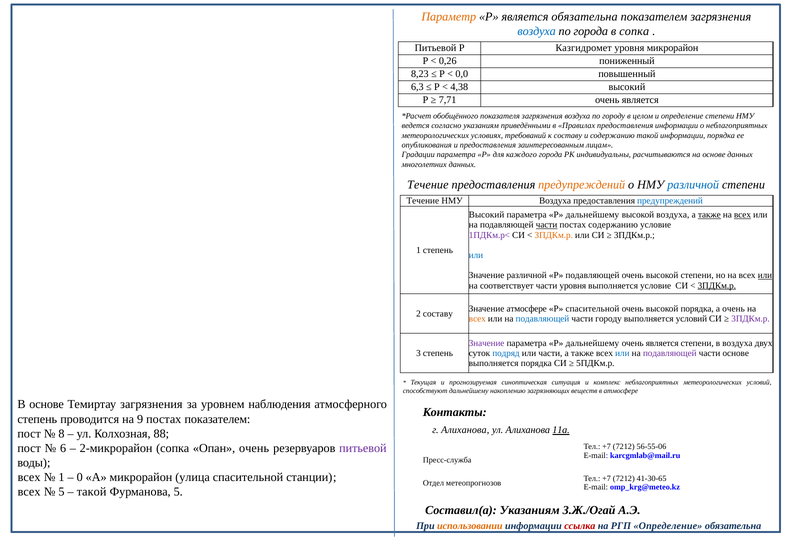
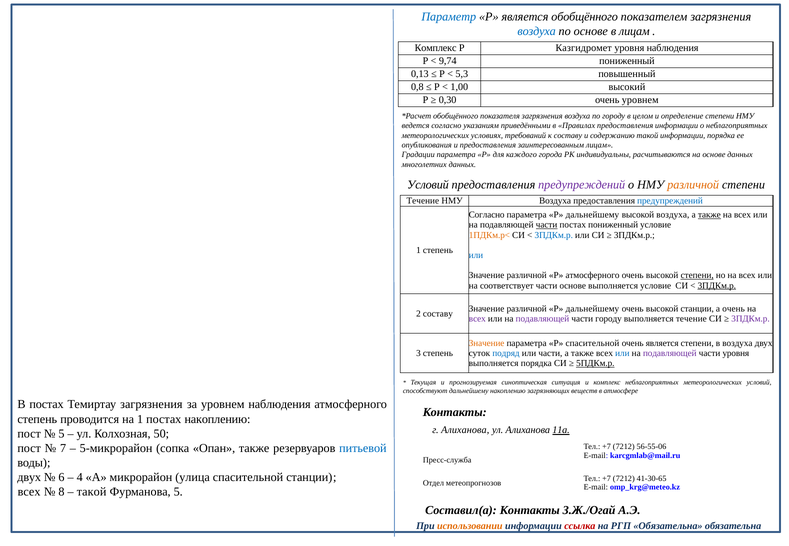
Параметр colour: orange -> blue (449, 17)
является обязательна: обязательна -> обобщённого (585, 17)
по города: города -> основе (591, 31)
в сопка: сопка -> лицам (634, 31)
Питьевой: Питьевой -> Комплекс (436, 48)
уровня микрорайон: микрорайон -> наблюдения (673, 48)
0,26: 0,26 -> 9,74 (448, 61)
8,23: 8,23 -> 0,13 (420, 74)
0,0: 0,0 -> 5,3 (462, 74)
6,3: 6,3 -> 0,8 (417, 87)
4,38: 4,38 -> 1,00 (459, 87)
7,71: 7,71 -> 0,30 (448, 100)
является: является -> уровнем (640, 100)
Течение: Течение -> Условий (428, 185)
предупреждений colour: orange -> purple (582, 185)
различной colour: blue -> orange (693, 185)
Высокий: Высокий -> Согласно (487, 215)
всех underline: present -> none (743, 215)
постах содержанию: содержанию -> пониженный (613, 225)
1ПДКм.р< colour: purple -> orange (489, 235)
3ПДКм.р colour: orange -> blue (554, 235)
Р подавляющей: подавляющей -> атмосферного (593, 276)
степени underline: none -> present (697, 276)
или underline: present -> none (765, 276)
части уровня: уровня -> основе (573, 286)
атмосфере: атмосфере -> различной (527, 309)
спасительной: спасительной -> дальнейшему (592, 309)
высокой порядка: порядка -> станции (697, 309)
всех colour: orange -> purple (477, 319)
подавляющей colour: blue -> purple (542, 319)
выполняется условий: условий -> течение (691, 319)
Значение colour: purple -> orange (487, 343)
дальнейшему: дальнейшему -> спасительной (592, 343)
части основе: основе -> уровня (736, 353)
5ПДКм.р underline: none -> present (595, 363)
В основе: основе -> постах (47, 405)
на 9: 9 -> 1 (140, 419)
постах показателем: показателем -> накоплению (217, 419)
8: 8 -> 5 (62, 434)
88: 88 -> 50 (161, 434)
6: 6 -> 7 (63, 448)
2-микрорайон: 2-микрорайон -> 5-микрорайон (116, 448)
Опан очень: очень -> также (254, 448)
питьевой colour: purple -> blue (363, 448)
всех: всех -> двух (29, 477)
1: 1 -> 6 (62, 477)
0: 0 -> 4 (80, 477)
5: 5 -> 8 (62, 492)
Составил(а Указаниям: Указаниям -> Контакты (530, 511)
РГП Определение: Определение -> Обязательна (668, 526)
